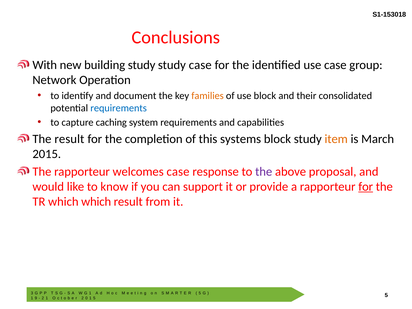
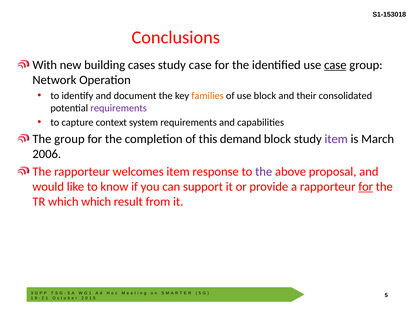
building study: study -> cases (142, 65)
case underline: none -> present (335, 65)
requirements colour: blue -> purple (119, 108)
caching: caching -> context (111, 122)
The result: result -> group (69, 139)
systems: systems -> demand (241, 139)
item colour: orange -> purple (336, 139)
2015: 2015 -> 2006 (47, 154)
welcomes case: case -> item (178, 172)
